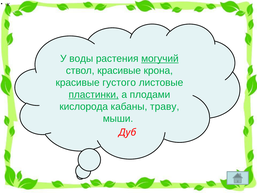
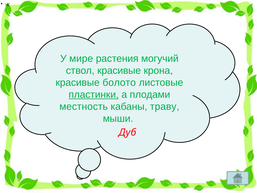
воды: воды -> мире (81, 58)
могучий underline: present -> none (160, 58)
густого: густого -> болото (119, 82)
кислорода: кислорода -> местность (84, 106)
